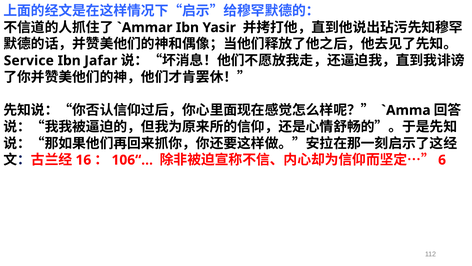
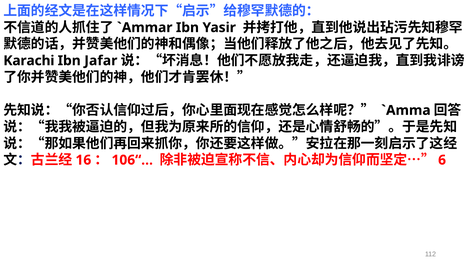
Service: Service -> Karachi (29, 61)
